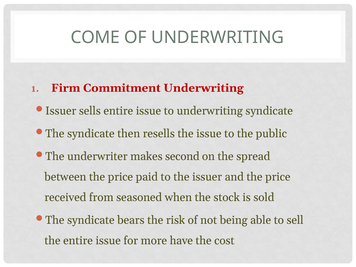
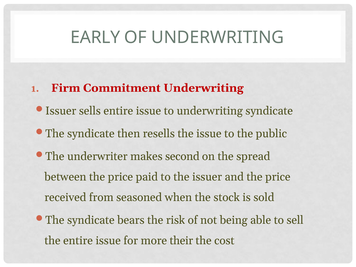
COME: COME -> EARLY (95, 37)
have: have -> their (181, 241)
